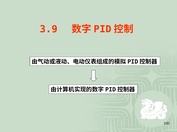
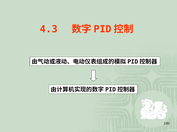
3.9: 3.9 -> 4.3 (49, 29)
